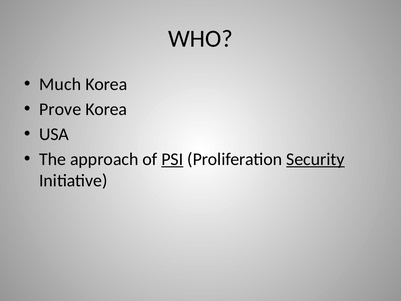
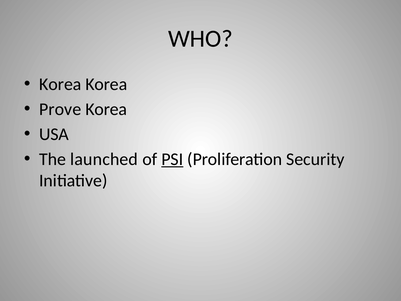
Much: Much -> Korea (60, 84)
approach: approach -> launched (104, 159)
Security underline: present -> none (315, 159)
